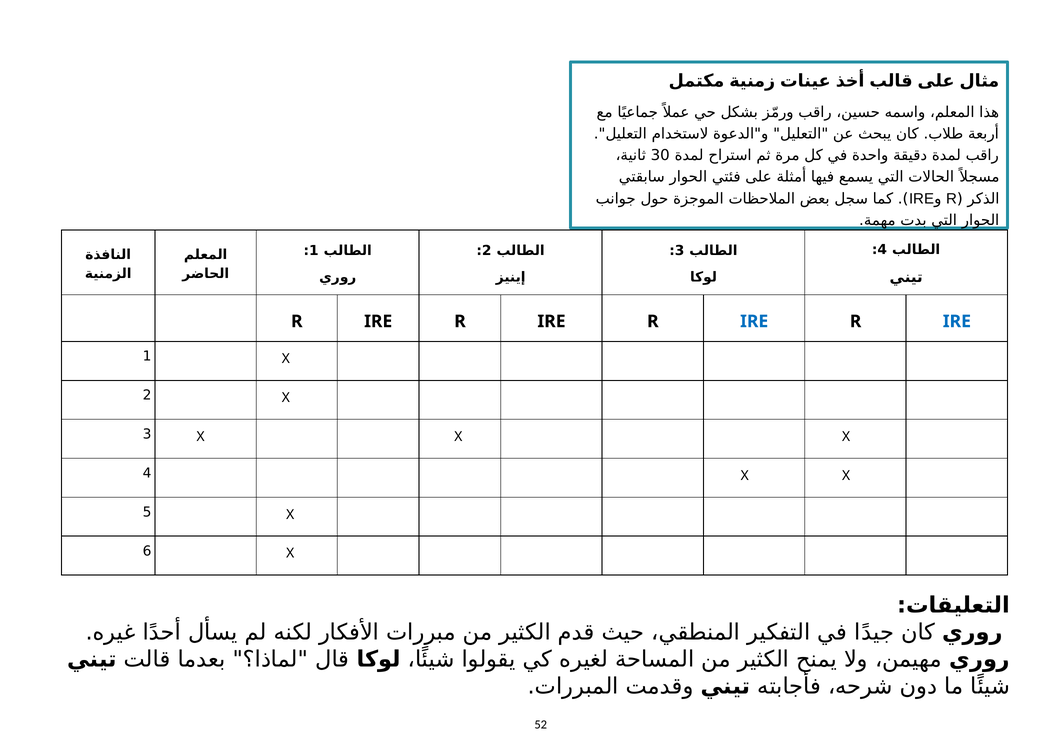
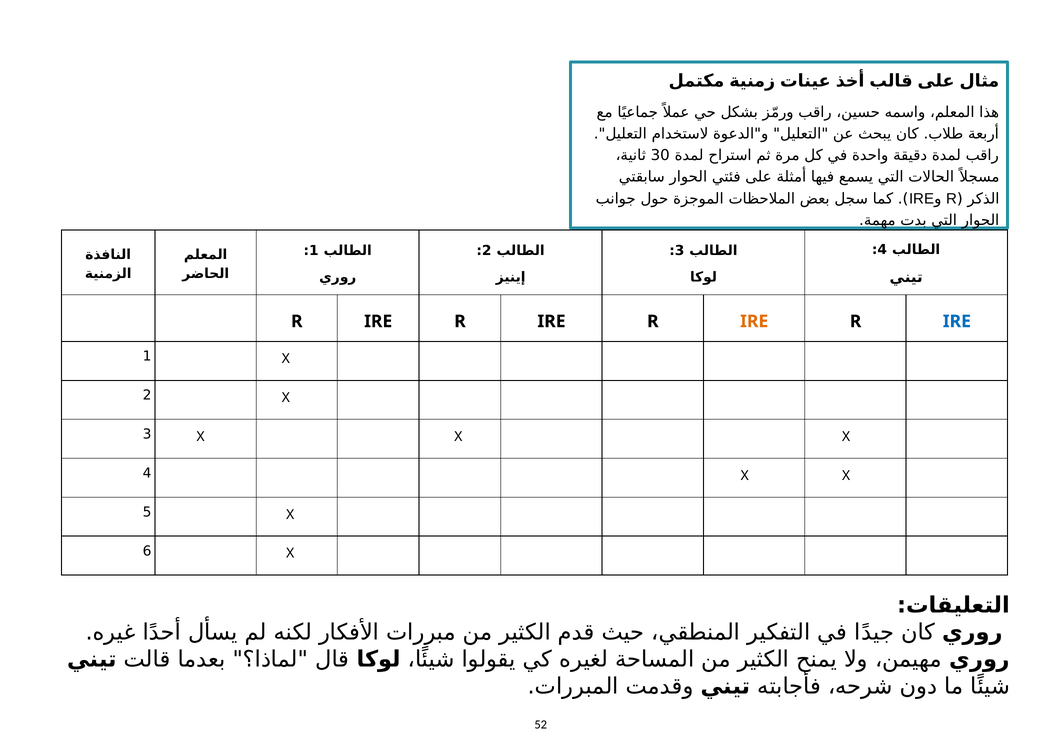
IRE colour: blue -> orange (754, 322)
